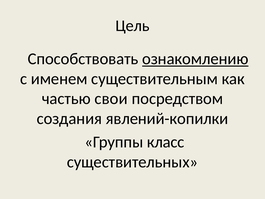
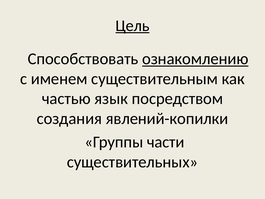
Цель underline: none -> present (133, 26)
свои: свои -> язык (111, 99)
класс: класс -> части (166, 142)
